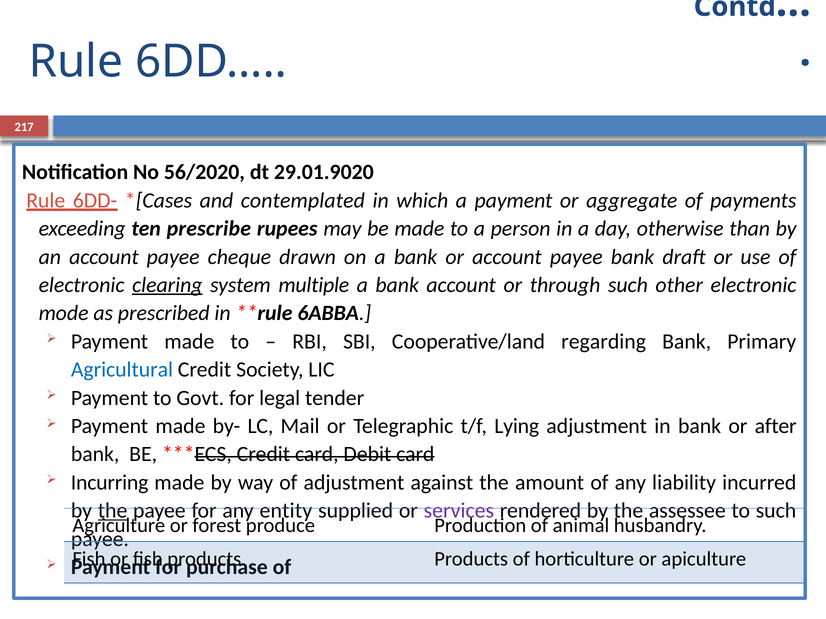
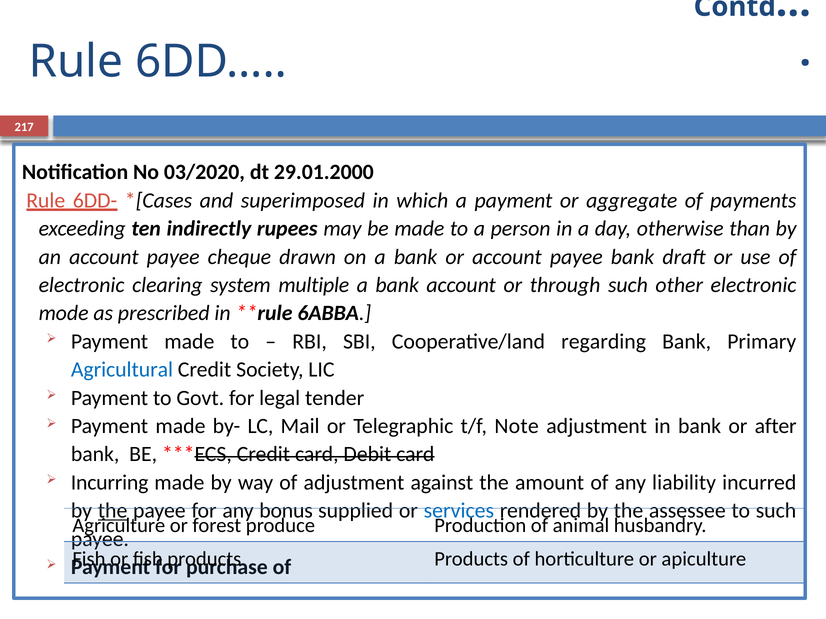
56/2020: 56/2020 -> 03/2020 (204, 172)
29.01.9020: 29.01.9020 -> 29.01.2000 (324, 172)
contemplated: contemplated -> superimposed (303, 201)
prescribe: prescribe -> indirectly (209, 229)
clearing underline: present -> none (167, 285)
Lying: Lying -> Note (517, 426)
entity: entity -> bonus (286, 511)
services colour: purple -> blue (459, 511)
